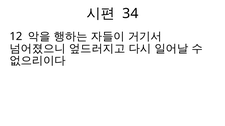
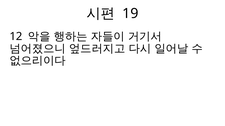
34: 34 -> 19 (130, 14)
